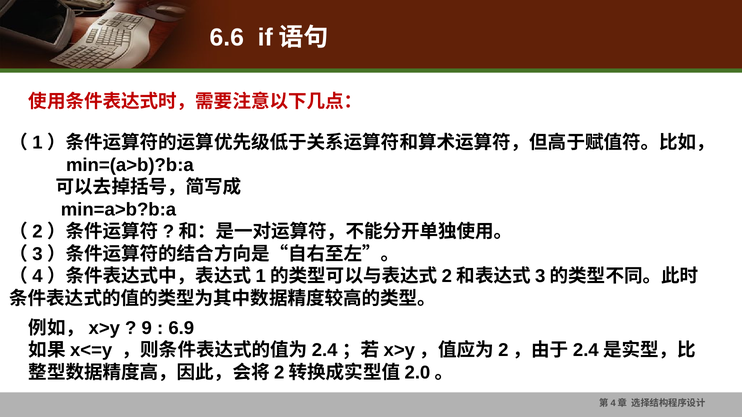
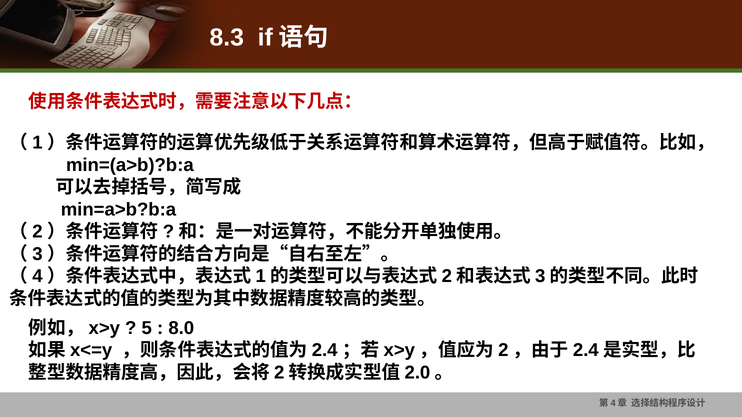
6.6: 6.6 -> 8.3 (227, 37)
9: 9 -> 5 (147, 328)
6.9: 6.9 -> 8.0 (181, 328)
